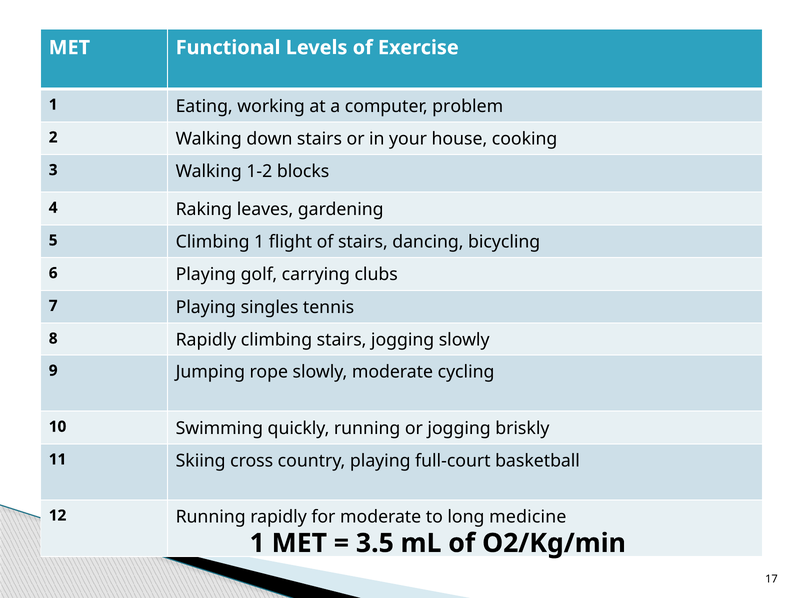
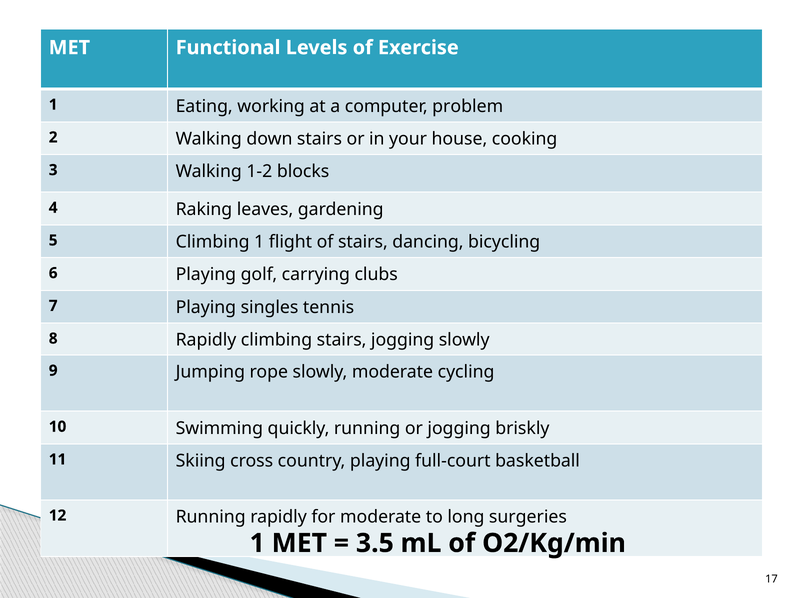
medicine: medicine -> surgeries (528, 517)
